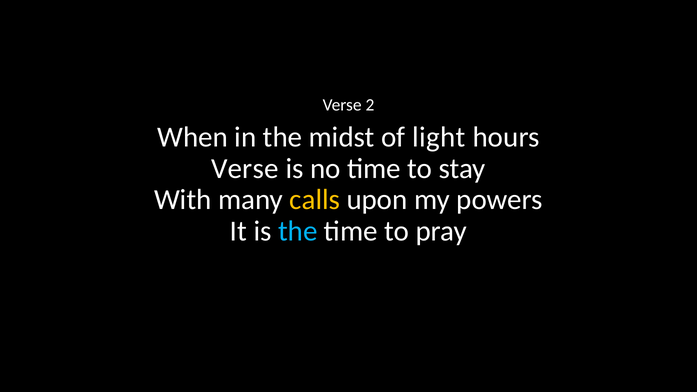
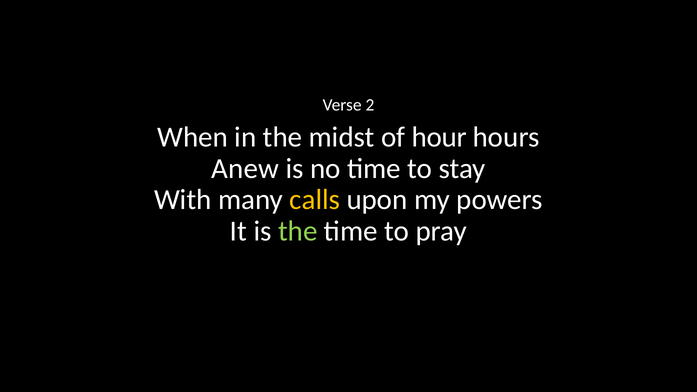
light: light -> hour (439, 137)
Verse: Verse -> Anew (245, 168)
the colour: light blue -> light green (298, 231)
